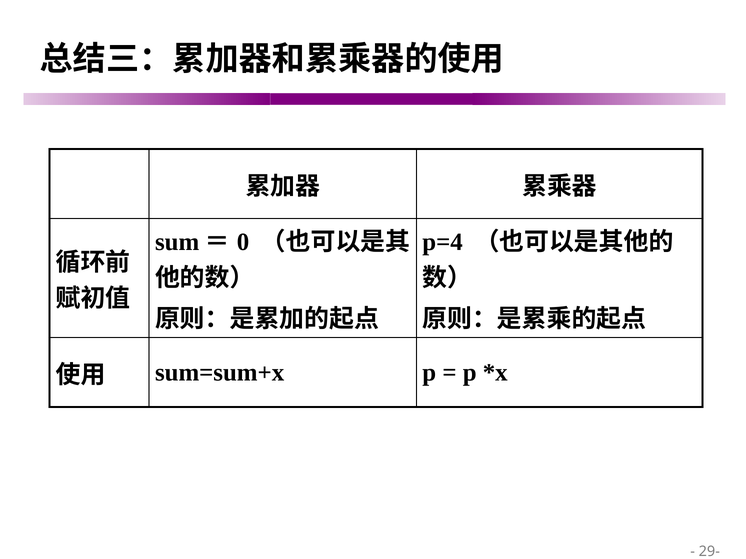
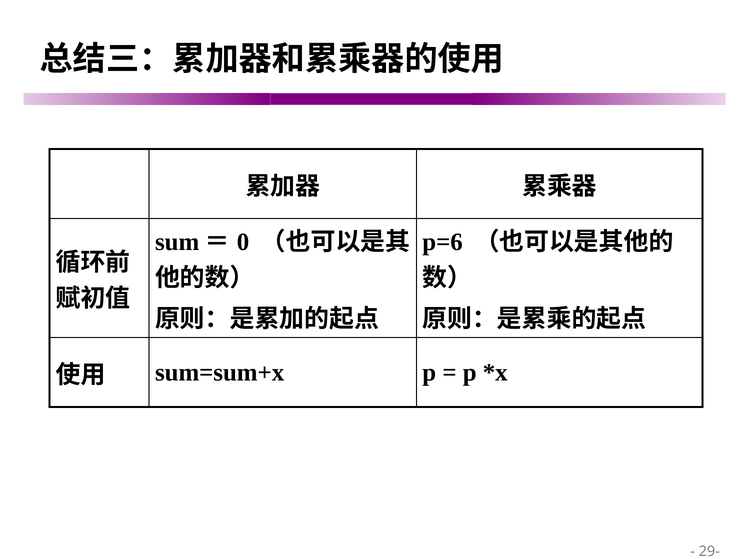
p=4: p=4 -> p=6 (443, 242)
